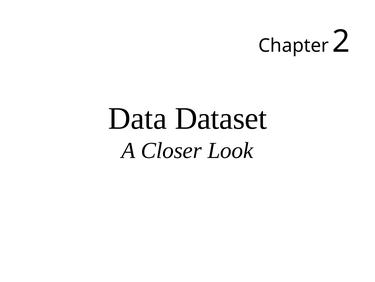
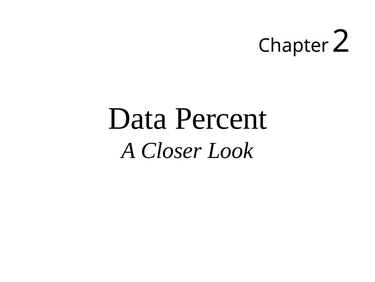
Dataset: Dataset -> Percent (221, 118)
